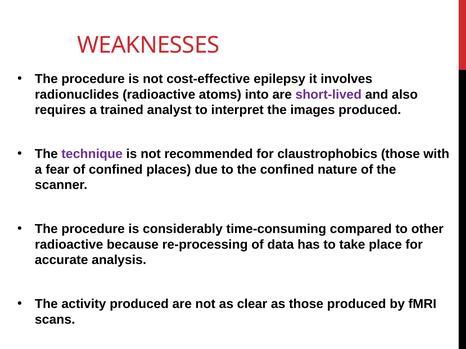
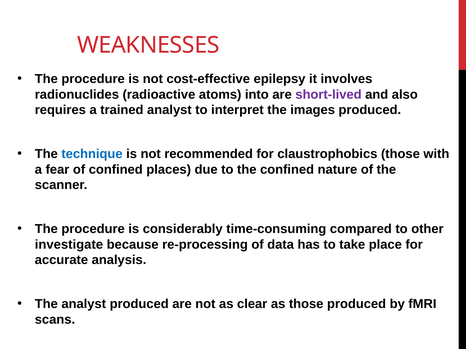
technique colour: purple -> blue (92, 154)
radioactive: radioactive -> investigate (69, 245)
The activity: activity -> analyst (84, 304)
